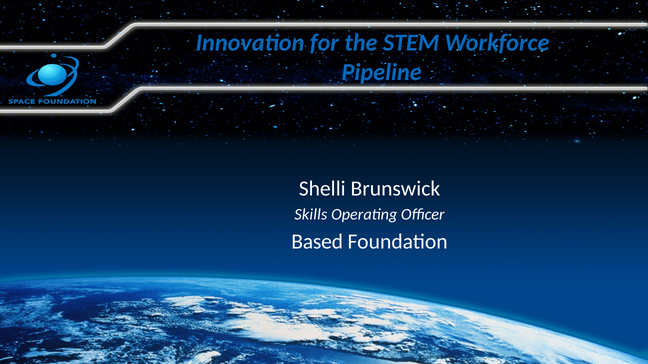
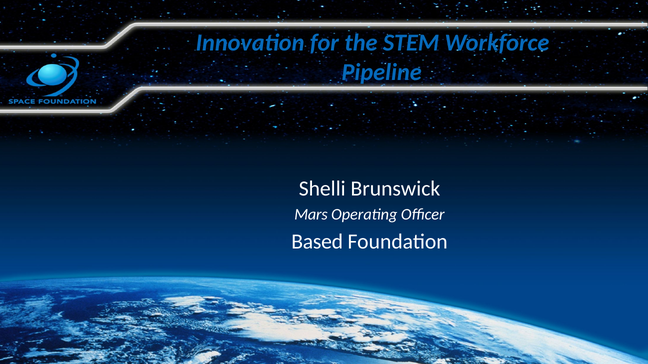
Skills: Skills -> Mars (311, 214)
